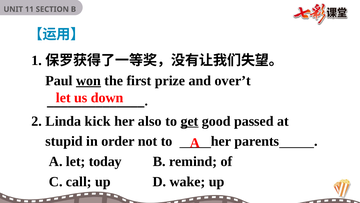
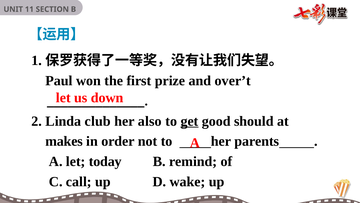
won underline: present -> none (89, 80)
kick: kick -> club (98, 121)
passed: passed -> should (254, 121)
stupid: stupid -> makes (64, 141)
